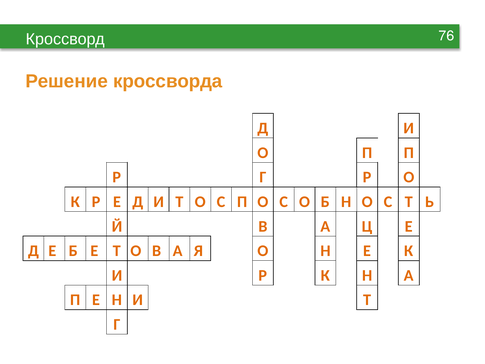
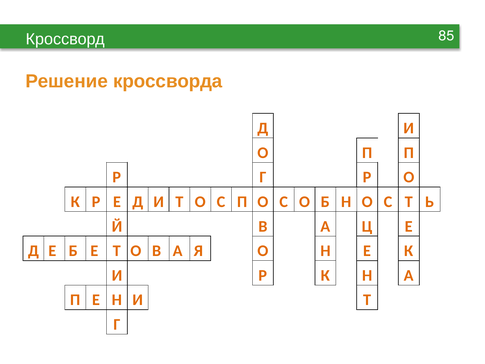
76: 76 -> 85 (447, 36)
